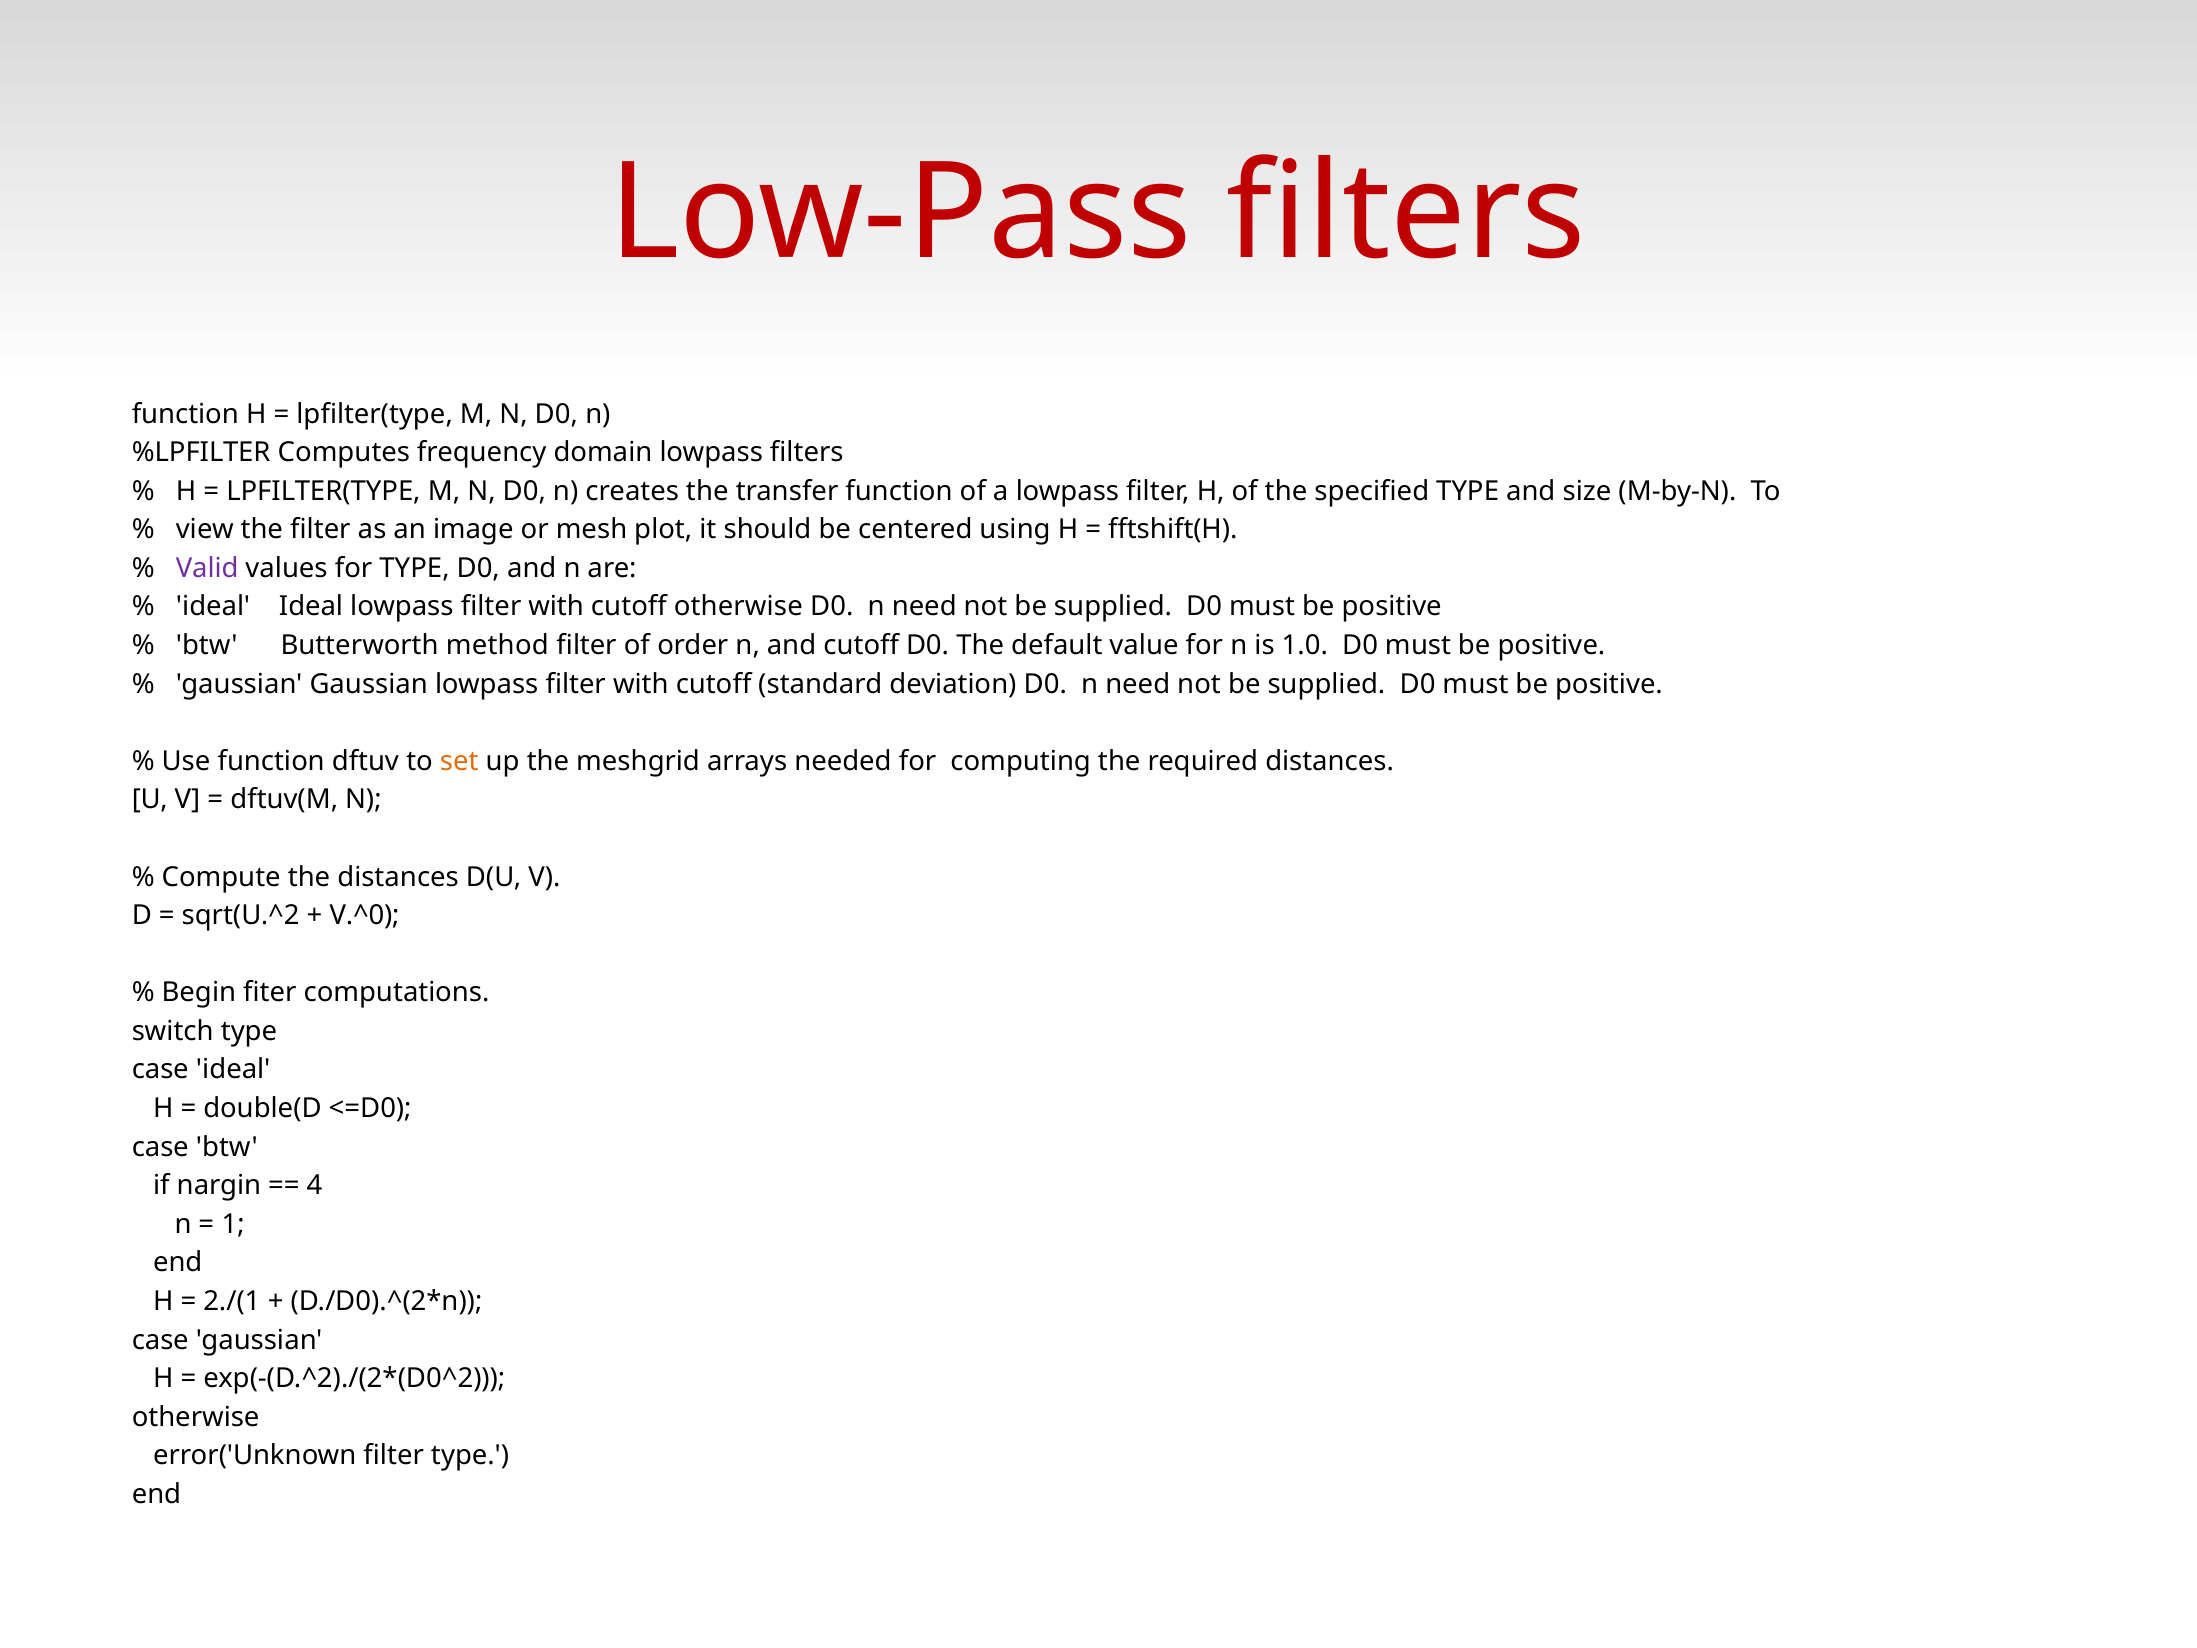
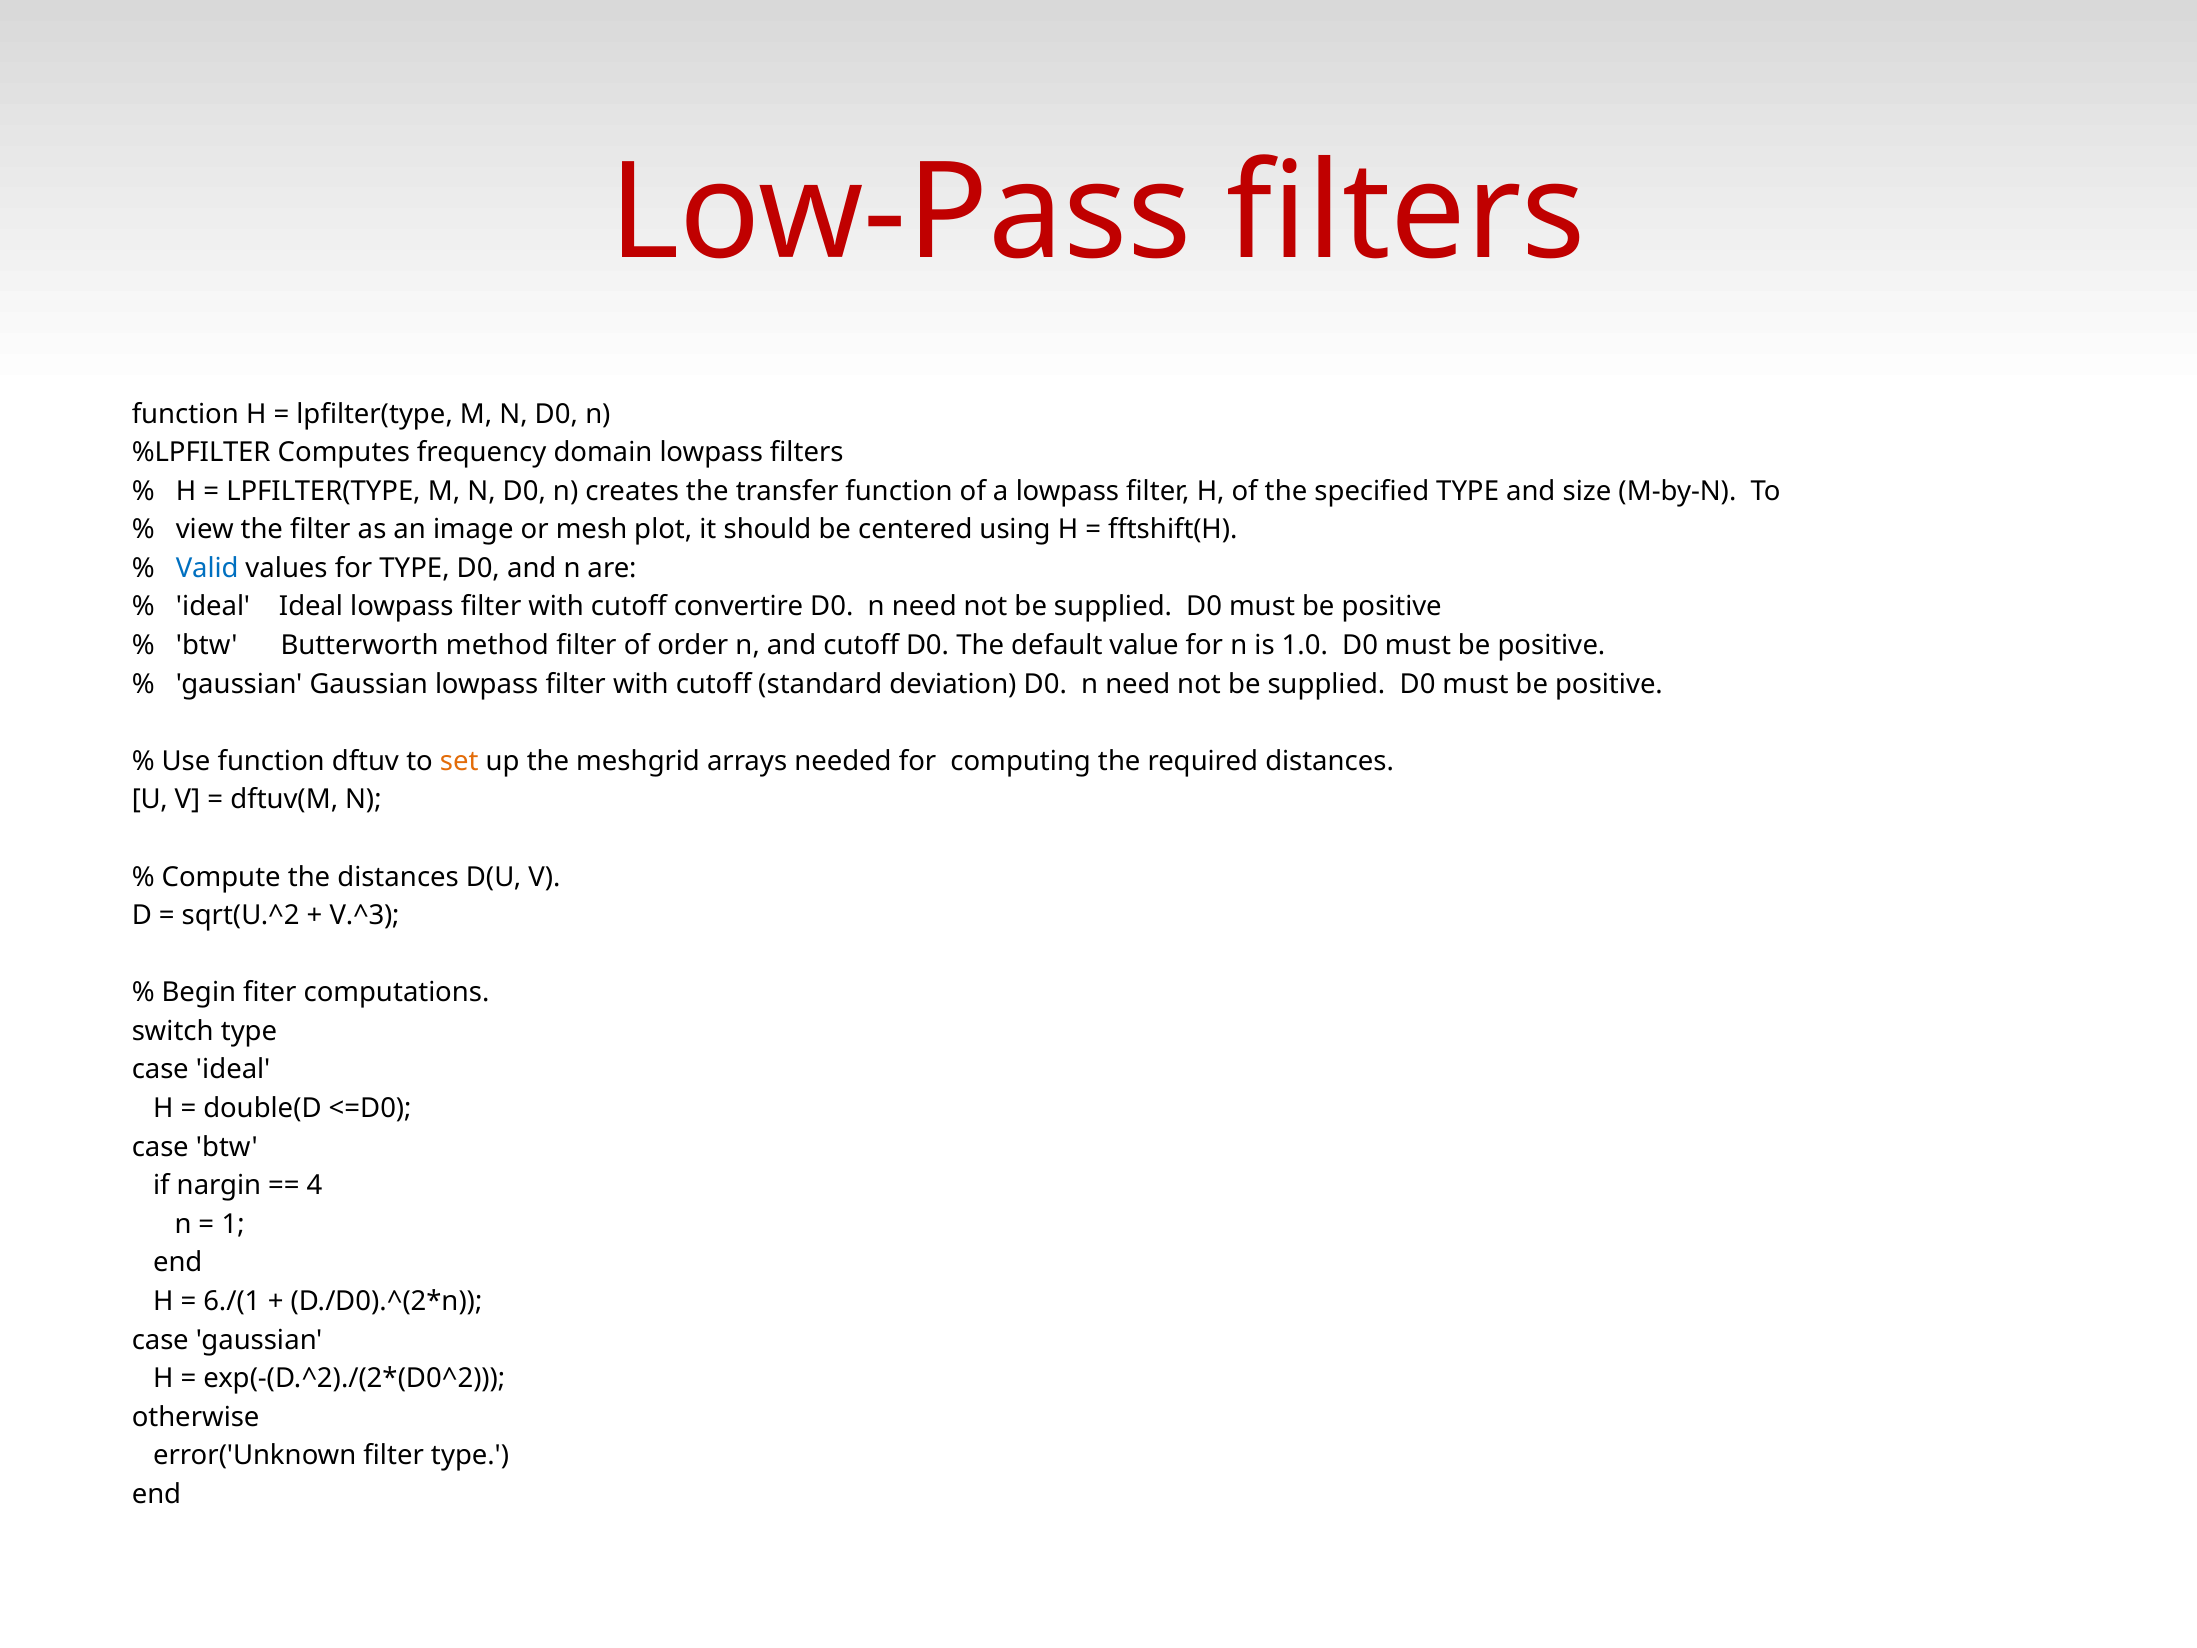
Valid colour: purple -> blue (207, 568)
cutoff otherwise: otherwise -> convertire (738, 607)
V.^0: V.^0 -> V.^3 (365, 915)
2./(1: 2./(1 -> 6./(1 (232, 1301)
